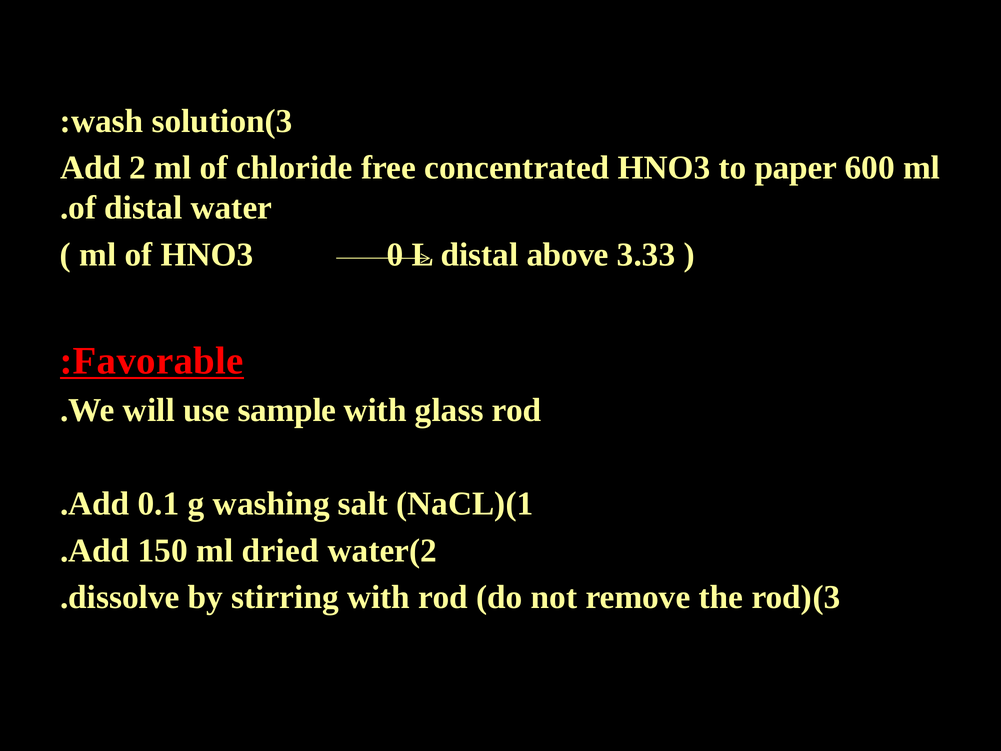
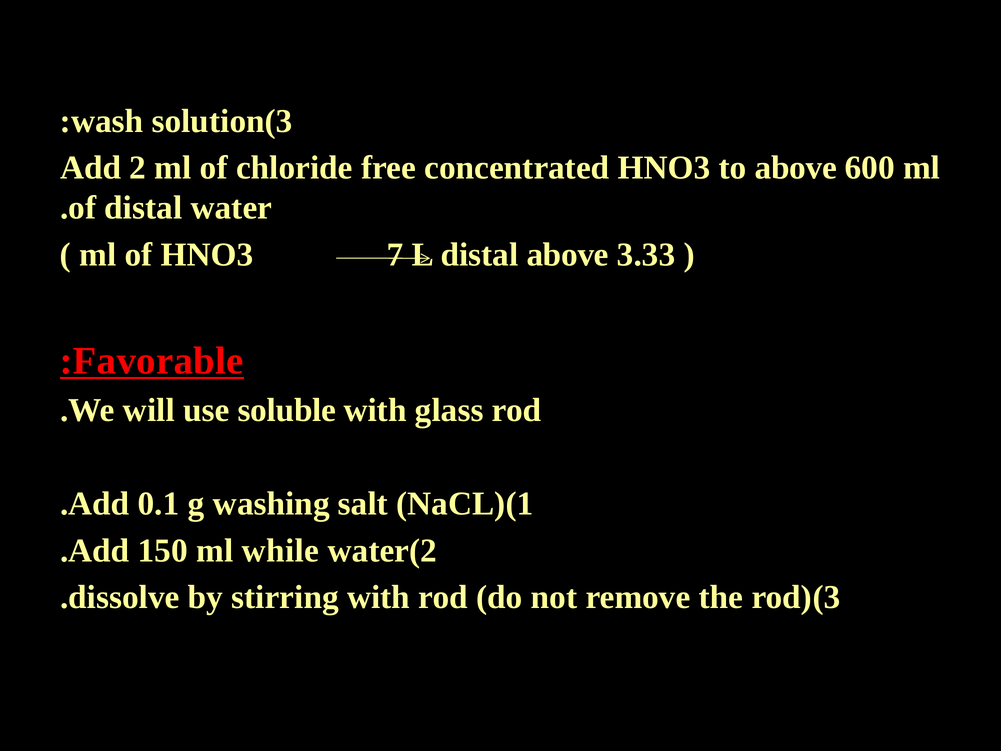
to paper: paper -> above (796, 168)
0: 0 -> 7 (395, 254)
sample: sample -> soluble (287, 410)
dried: dried -> while (280, 550)
